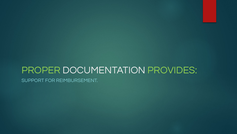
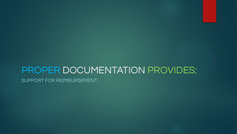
PROPER colour: light green -> light blue (41, 70)
